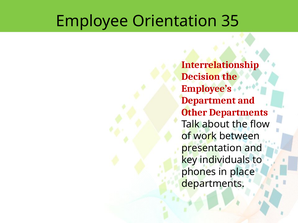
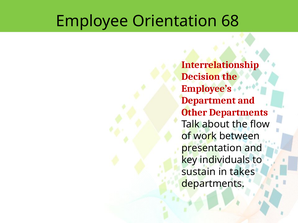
35: 35 -> 68 (230, 21)
phones: phones -> sustain (199, 172)
place: place -> takes (242, 172)
